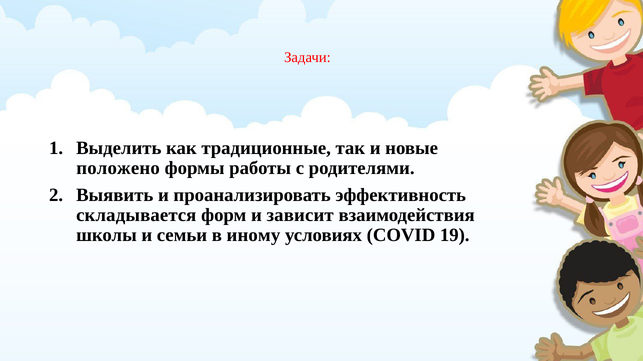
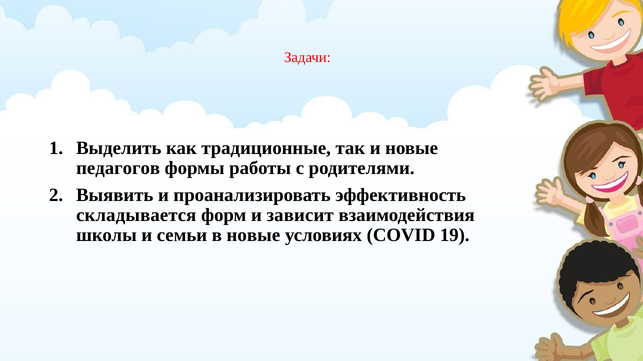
положено: положено -> педагогов (118, 168)
в иному: иному -> новые (253, 236)
